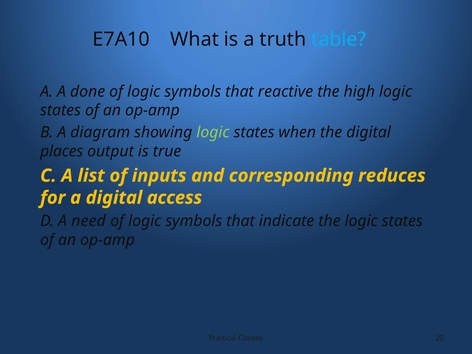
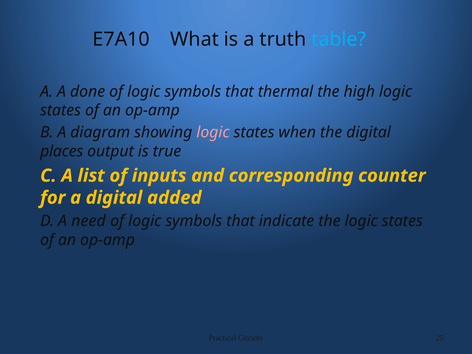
reactive: reactive -> thermal (286, 92)
logic colour: light green -> pink (213, 132)
reduces: reduces -> counter (392, 176)
access: access -> added (174, 198)
